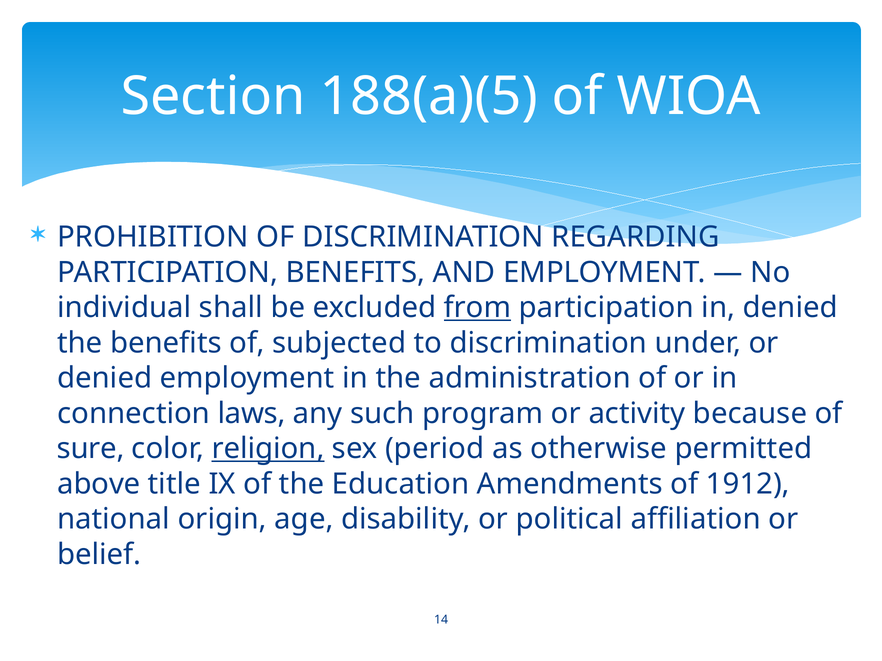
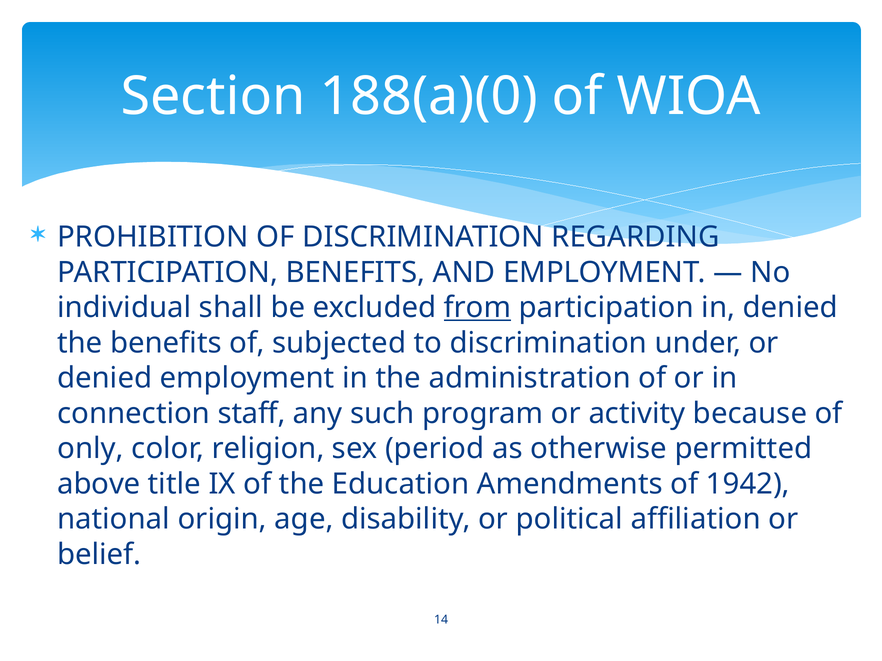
188(a)(5: 188(a)(5 -> 188(a)(0 (429, 97)
laws: laws -> staff (252, 414)
sure: sure -> only (90, 449)
religion underline: present -> none (268, 449)
1912: 1912 -> 1942 (748, 484)
